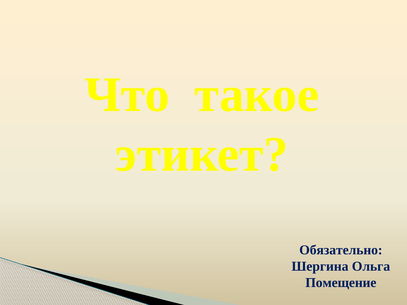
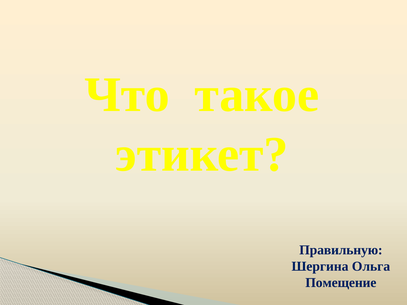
Обязательно: Обязательно -> Правильную (341, 250)
